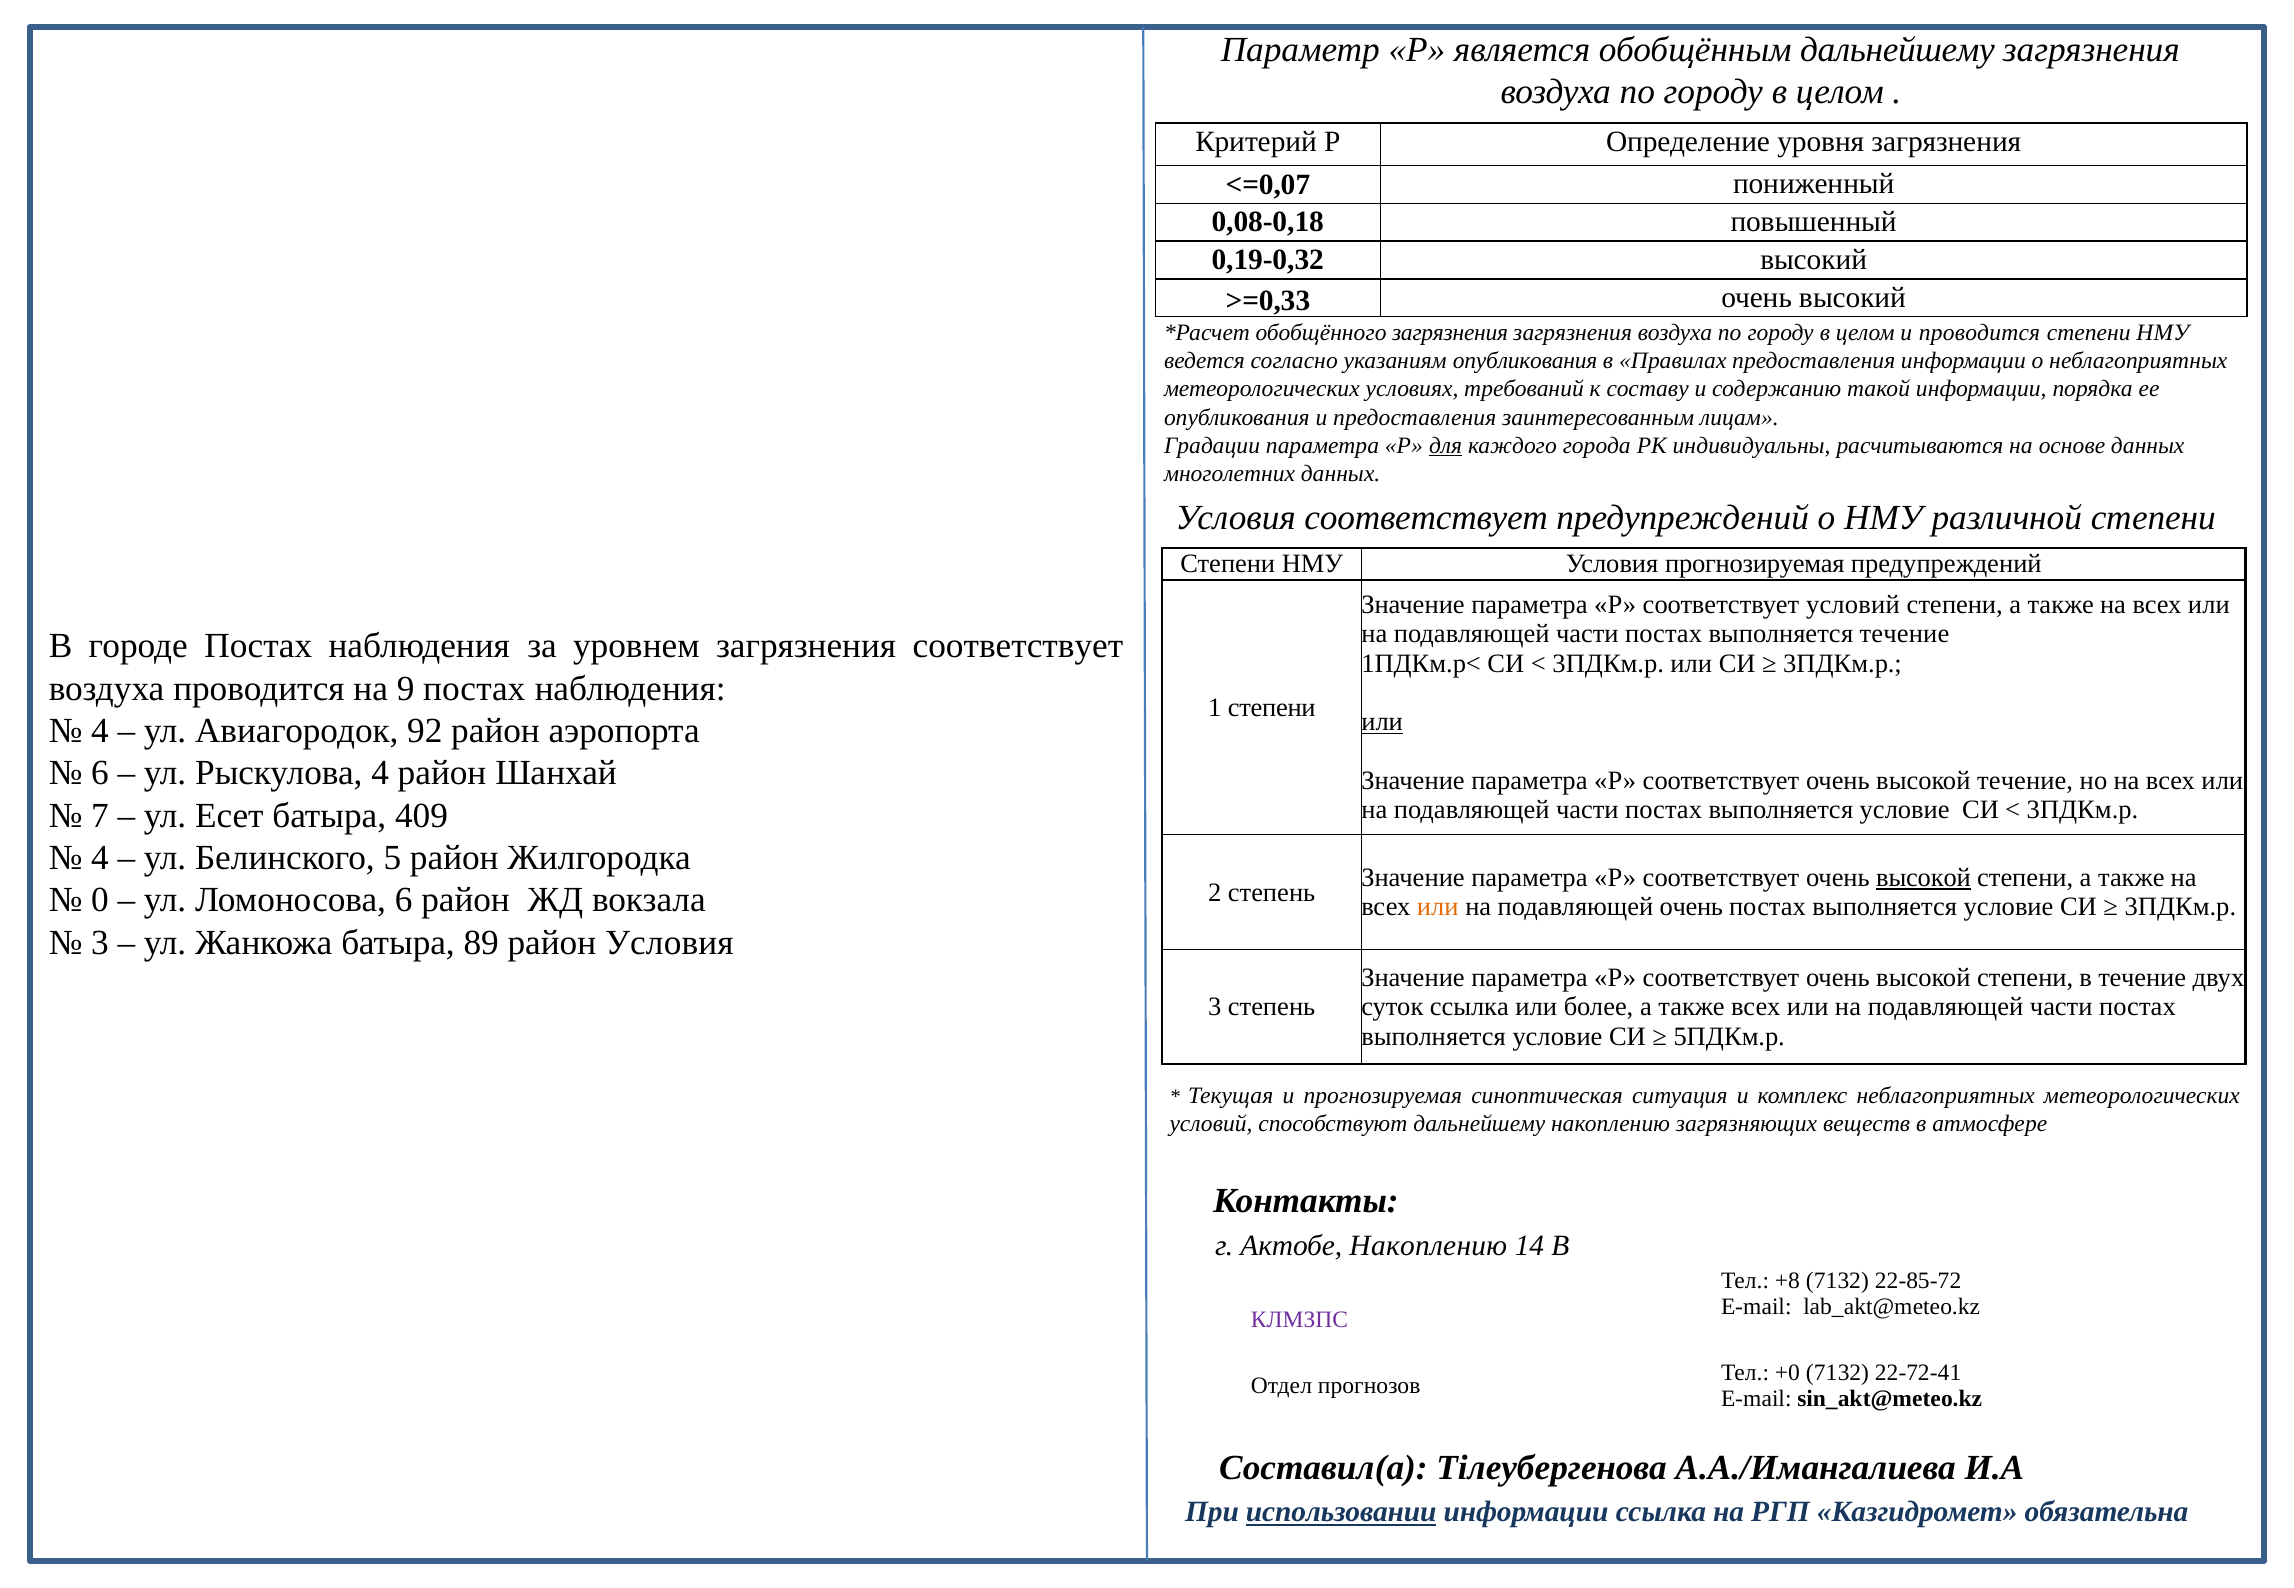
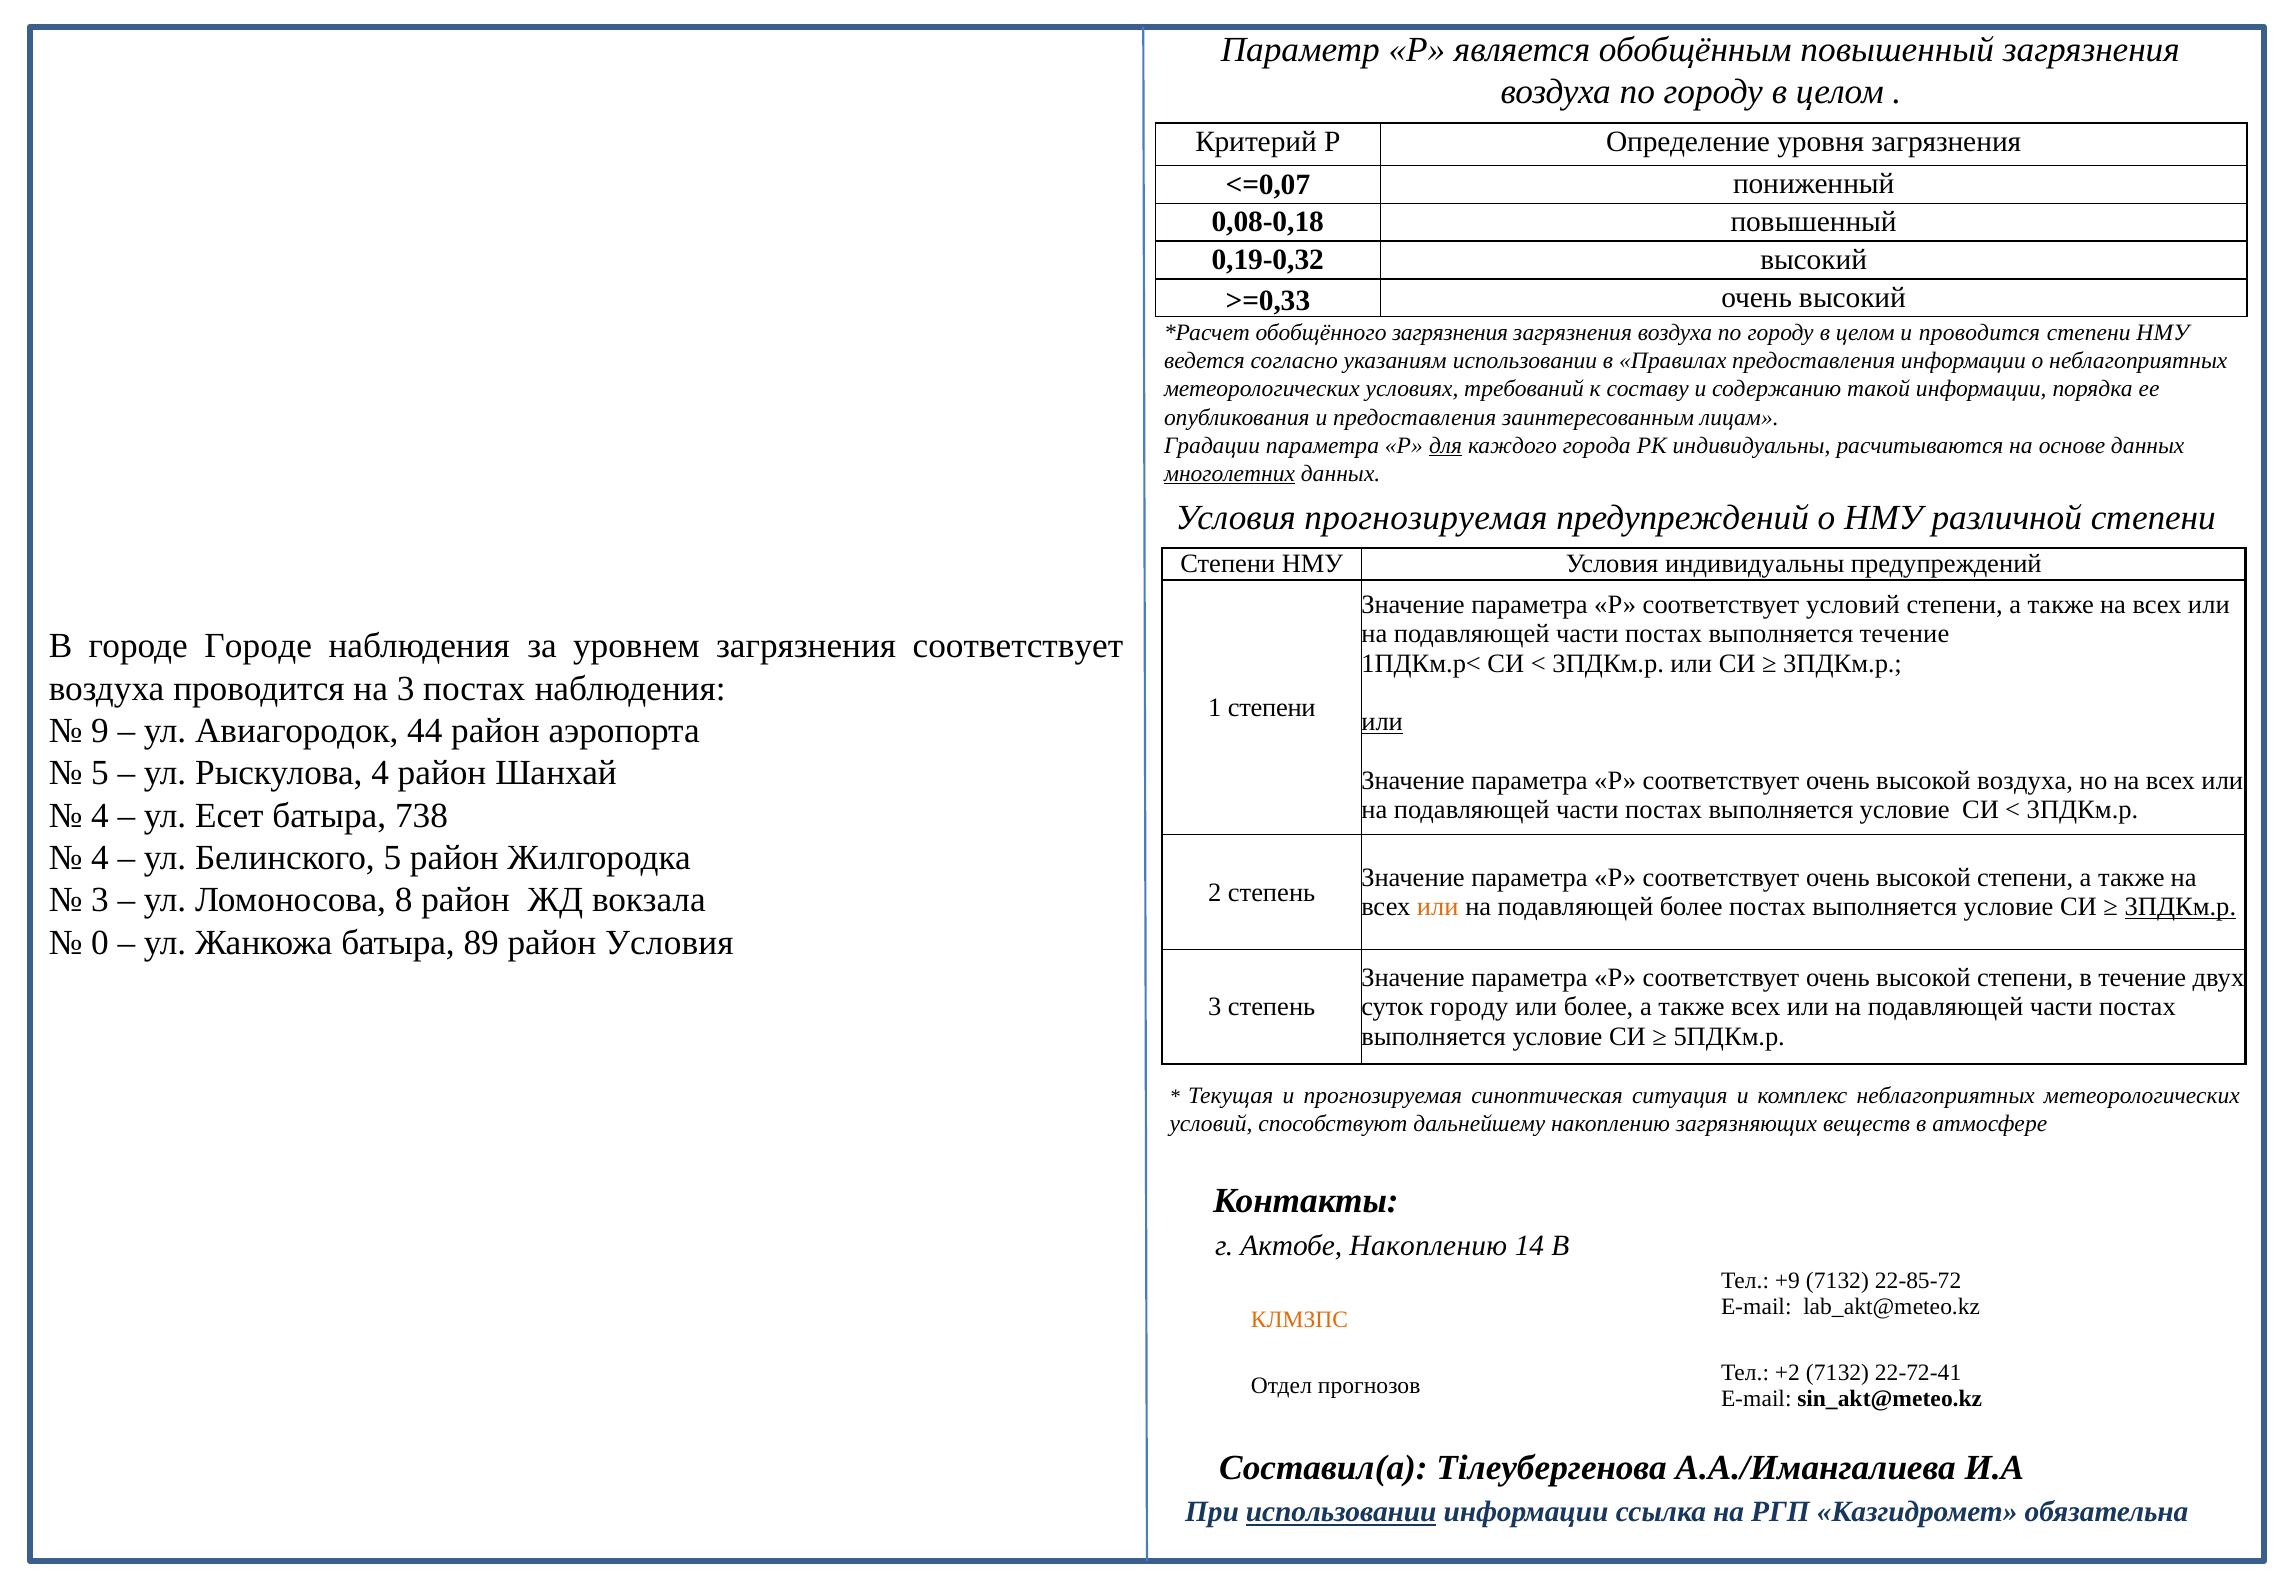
обобщённым дальнейшему: дальнейшему -> повышенный (1897, 49)
указаниям опубликования: опубликования -> использовании (1525, 361)
многолетних underline: none -> present (1230, 474)
Условия соответствует: соответствует -> прогнозируемая (1426, 518)
Условия прогнозируемая: прогнозируемая -> индивидуальны (1755, 564)
городе Постах: Постах -> Городе (258, 646)
на 9: 9 -> 3 (406, 688)
4: 4 -> 9 (100, 731)
92: 92 -> 44 (425, 731)
6: 6 -> 5 (100, 773)
высокой течение: течение -> воздуха (2025, 781)
7: 7 -> 4 (100, 816)
409: 409 -> 738 (421, 816)
высокой underline: present -> none (1923, 878)
0: 0 -> 3 (100, 900)
Ломоносова 6: 6 -> 8 (404, 900)
подавляющей очень: очень -> более (1691, 907)
3ПДКм.р underline: none -> present (2180, 907)
3: 3 -> 0 (100, 943)
суток ссылка: ссылка -> городу (1469, 1007)
+8: +8 -> +9 (1787, 1281)
КЛМЗПС colour: purple -> orange (1299, 1320)
+0: +0 -> +2 (1787, 1373)
